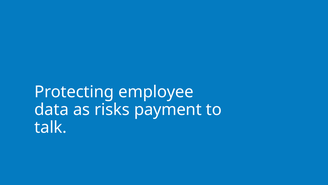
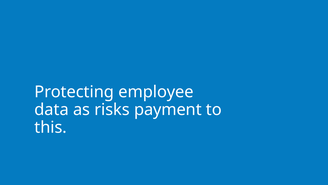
talk: talk -> this (51, 127)
